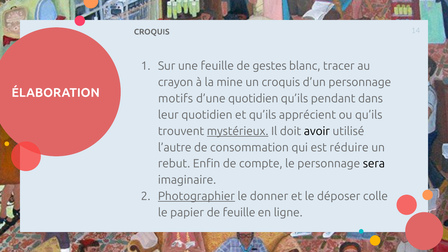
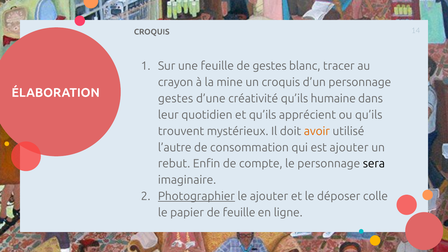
motifs: motifs -> gestes (176, 99)
d’une quotidien: quotidien -> créativité (253, 99)
pendant: pendant -> humaine (333, 99)
mystérieux underline: present -> none (238, 131)
avoir colour: black -> orange (317, 131)
est réduire: réduire -> ajouter (349, 147)
le donner: donner -> ajouter (269, 196)
